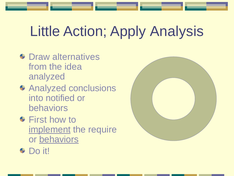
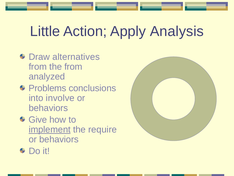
the idea: idea -> from (73, 67)
Analyzed: Analyzed -> Problems (47, 88)
notified: notified -> involve (60, 98)
First: First -> Give (38, 119)
behaviors underline: present -> none (59, 139)
